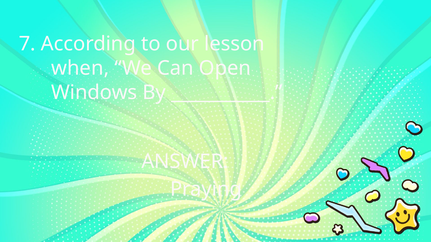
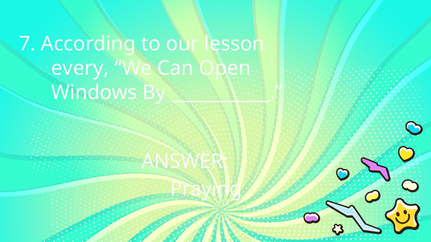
when: when -> every (80, 68)
